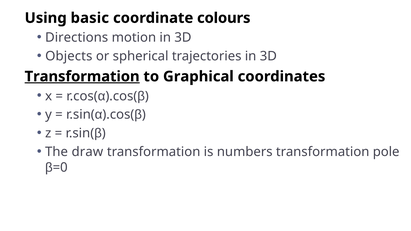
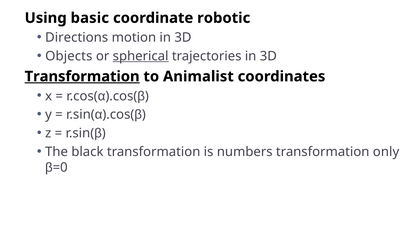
colours: colours -> robotic (224, 18)
spherical underline: none -> present (141, 56)
Graphical: Graphical -> Animalist (198, 77)
draw: draw -> black (87, 152)
pole: pole -> only (386, 152)
